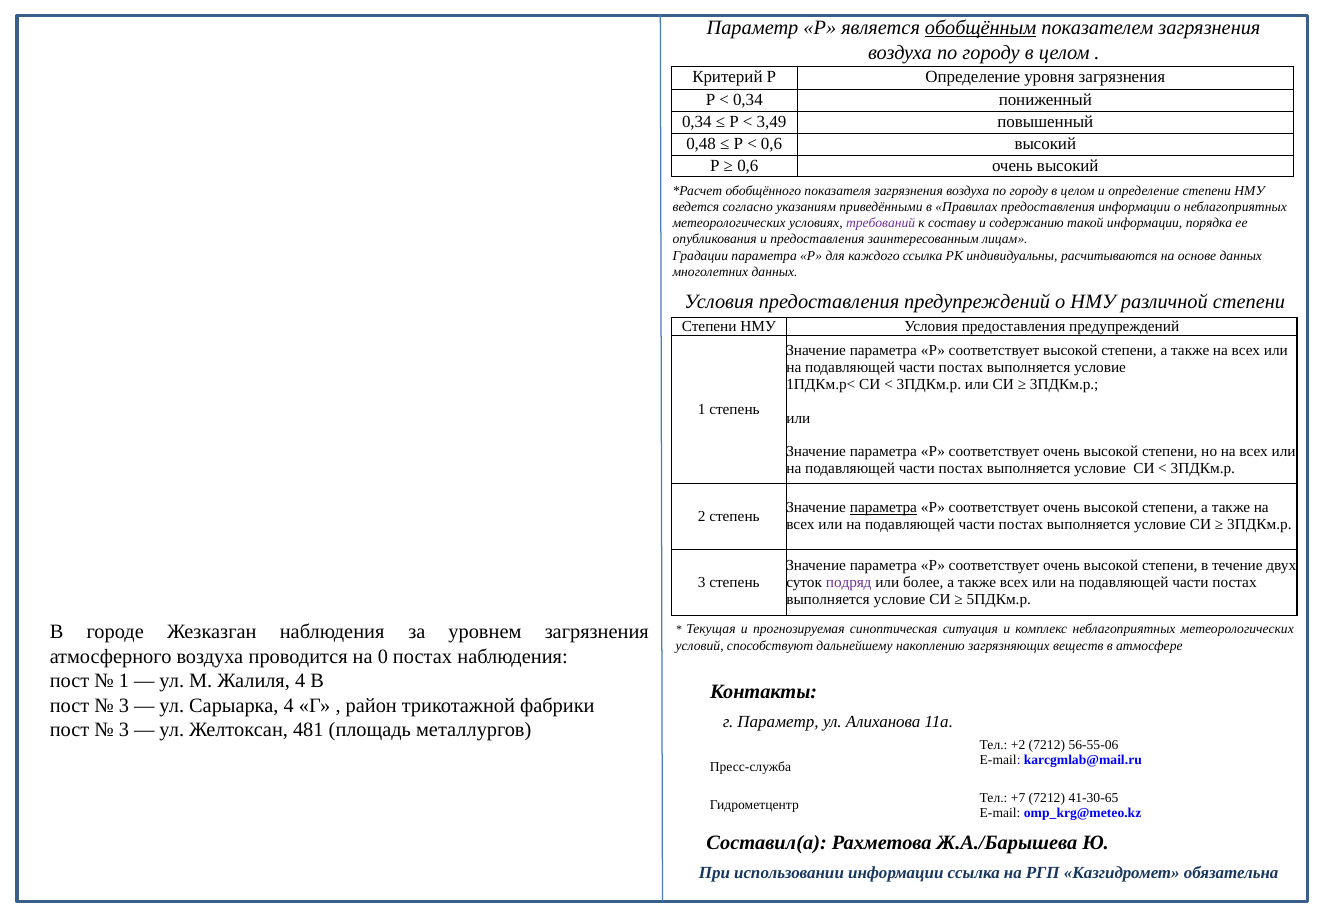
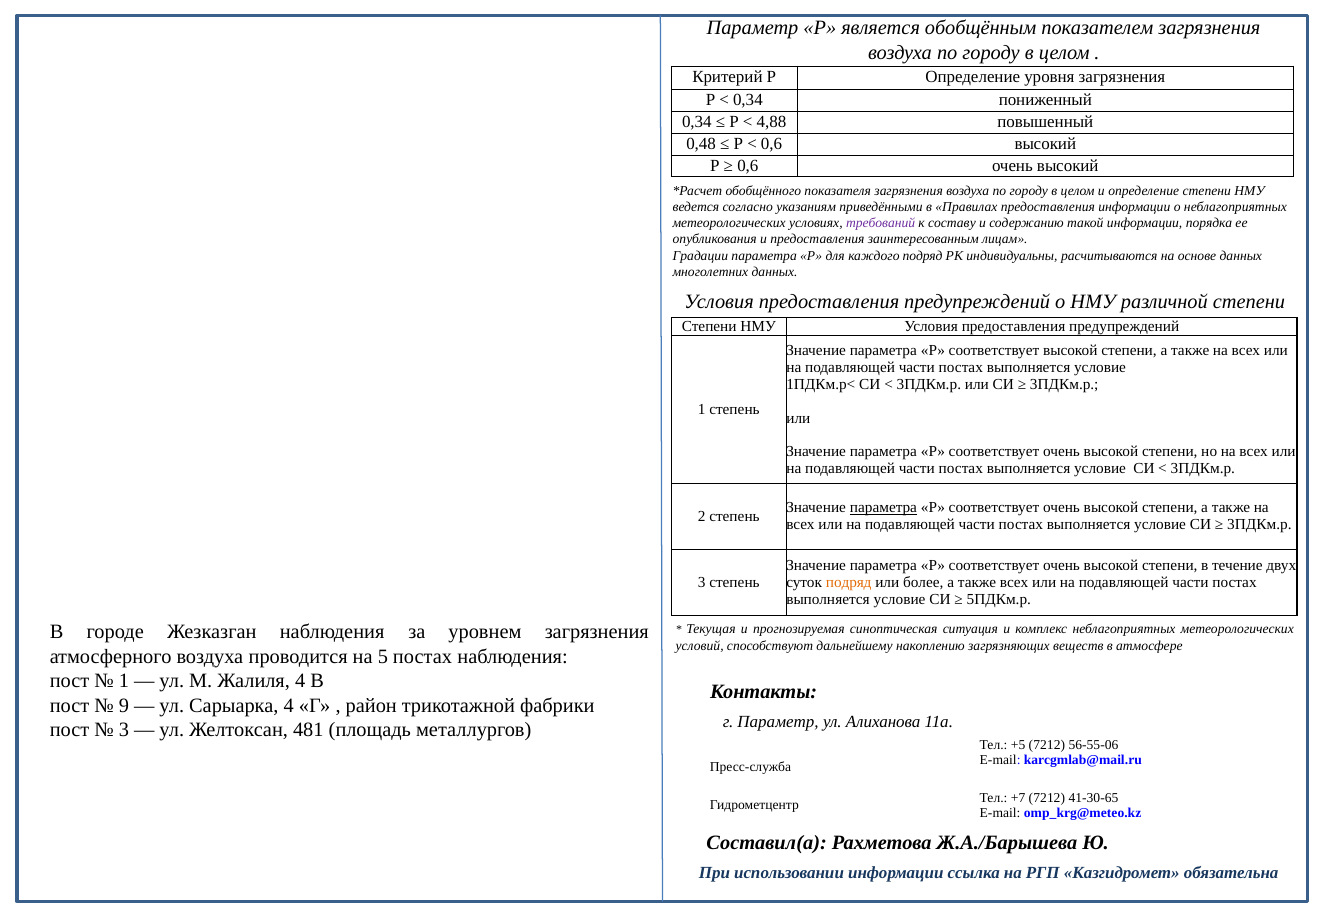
обобщённым underline: present -> none (981, 28)
3,49: 3,49 -> 4,88 (771, 122)
каждого ссылка: ссылка -> подряд (923, 256)
подряд colour: purple -> orange (849, 583)
0: 0 -> 5 (383, 657)
3: 3 -> 9 (124, 706)
+2: +2 -> +5 (1018, 745)
